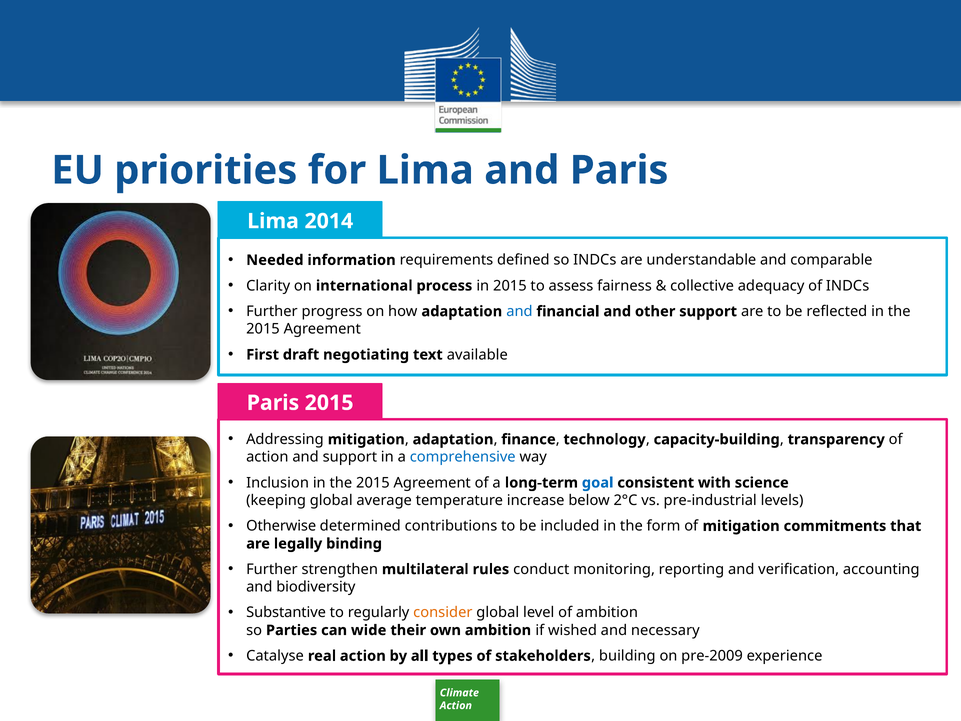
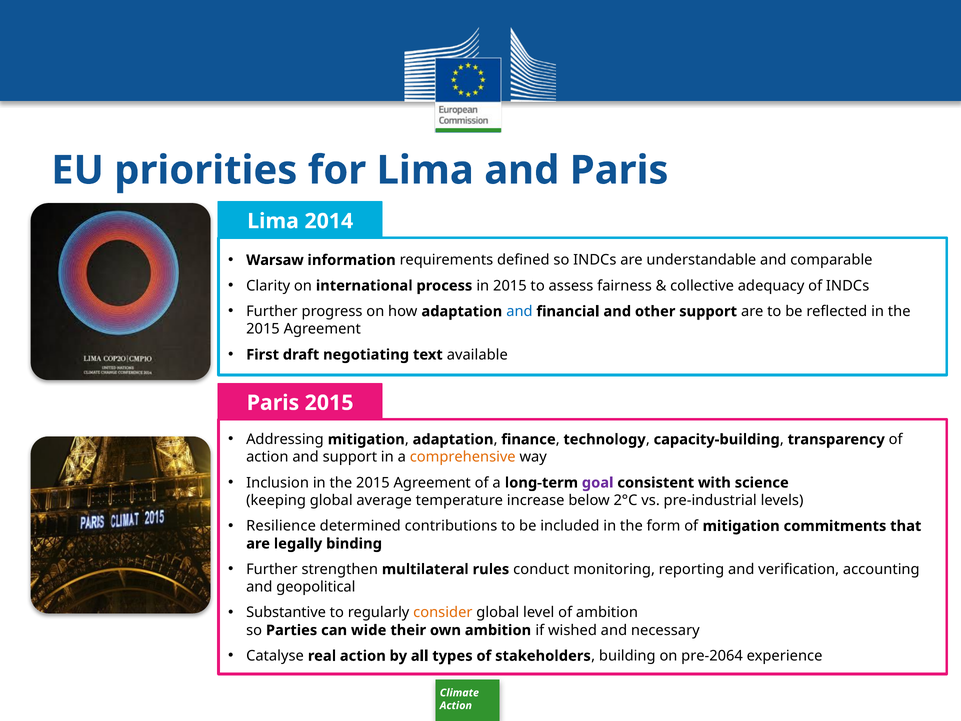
Needed: Needed -> Warsaw (275, 260)
comprehensive colour: blue -> orange (463, 457)
goal colour: blue -> purple (598, 483)
Otherwise: Otherwise -> Resilience (281, 526)
biodiversity: biodiversity -> geopolitical (316, 587)
pre-2009: pre-2009 -> pre-2064 (712, 656)
